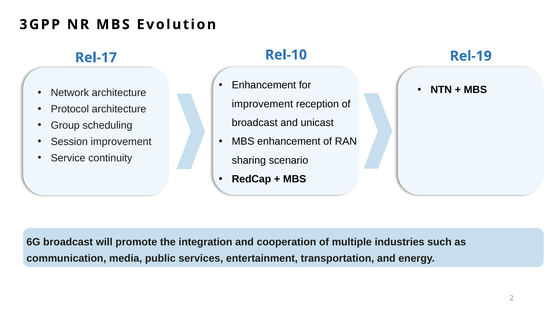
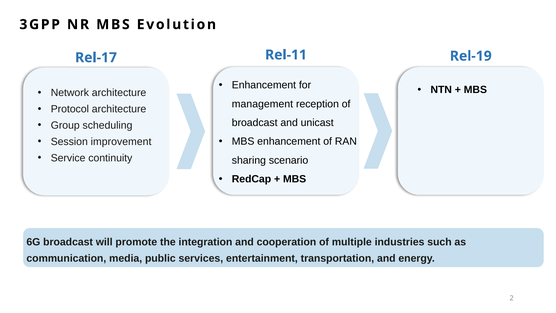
Rel-10: Rel-10 -> Rel-11 (286, 55)
improvement: improvement -> management (262, 104)
